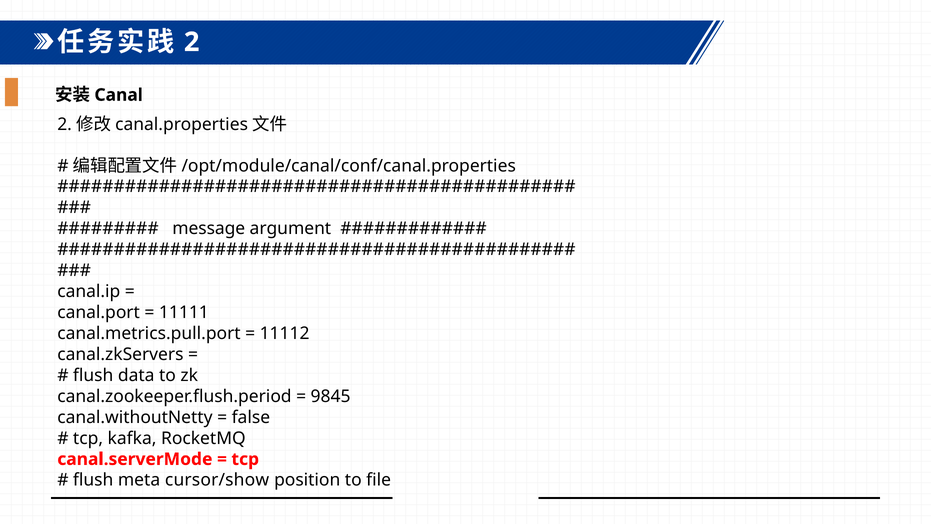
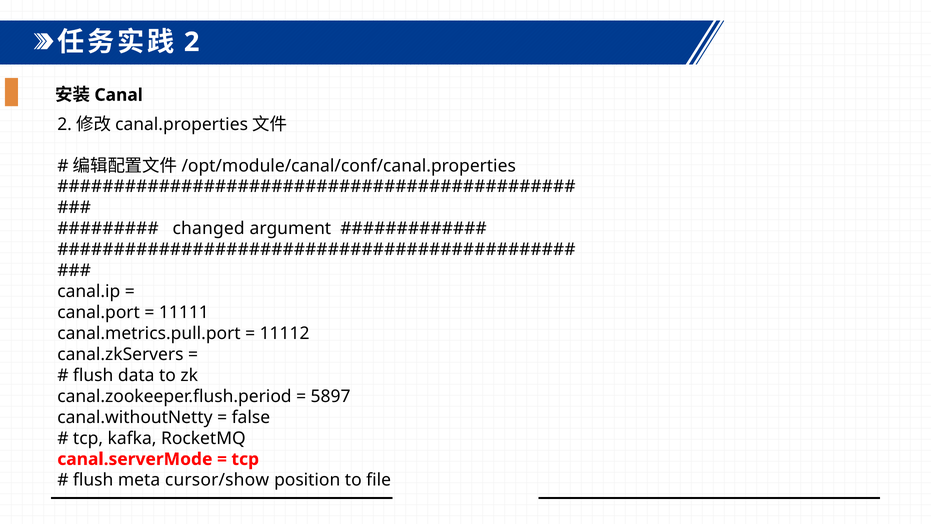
message: message -> changed (209, 229)
9845: 9845 -> 5897 (331, 396)
